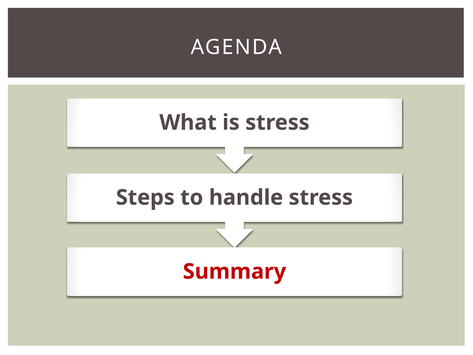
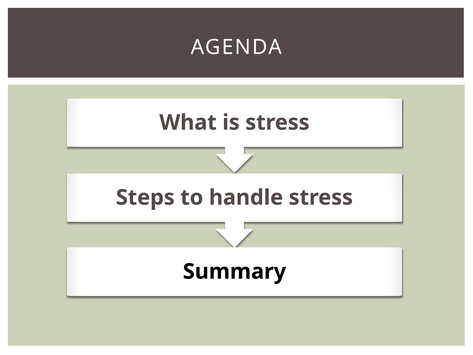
Summary colour: red -> black (234, 271)
